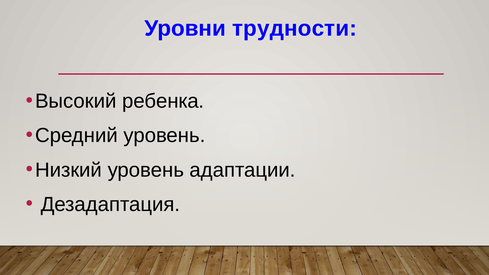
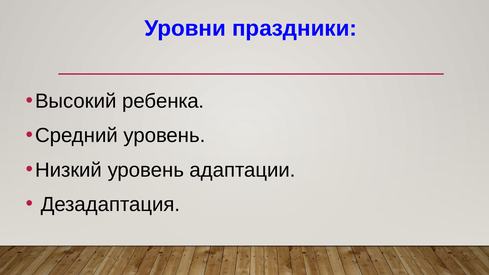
трудности: трудности -> праздники (295, 28)
